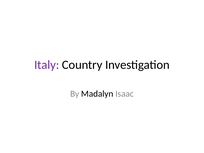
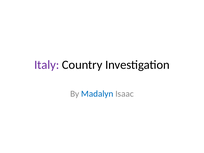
Madalyn colour: black -> blue (97, 94)
